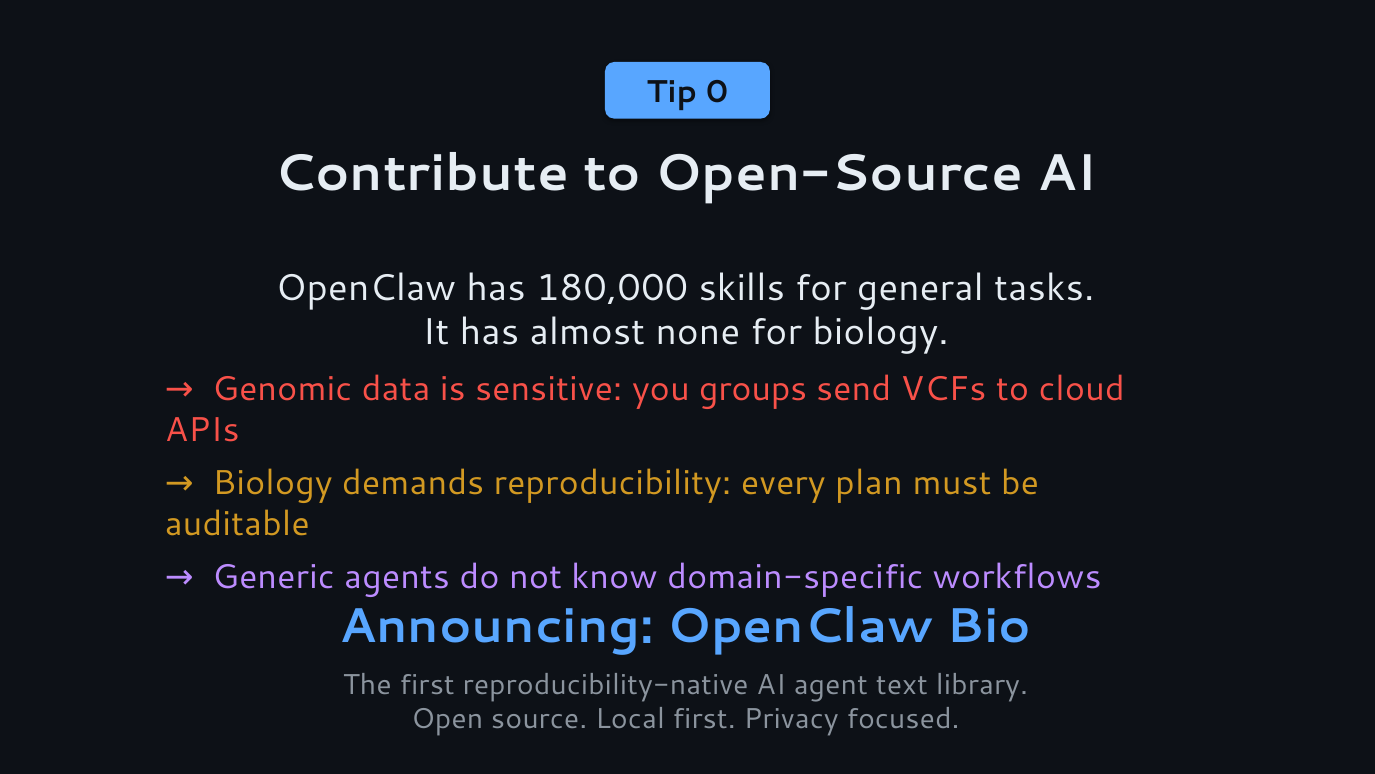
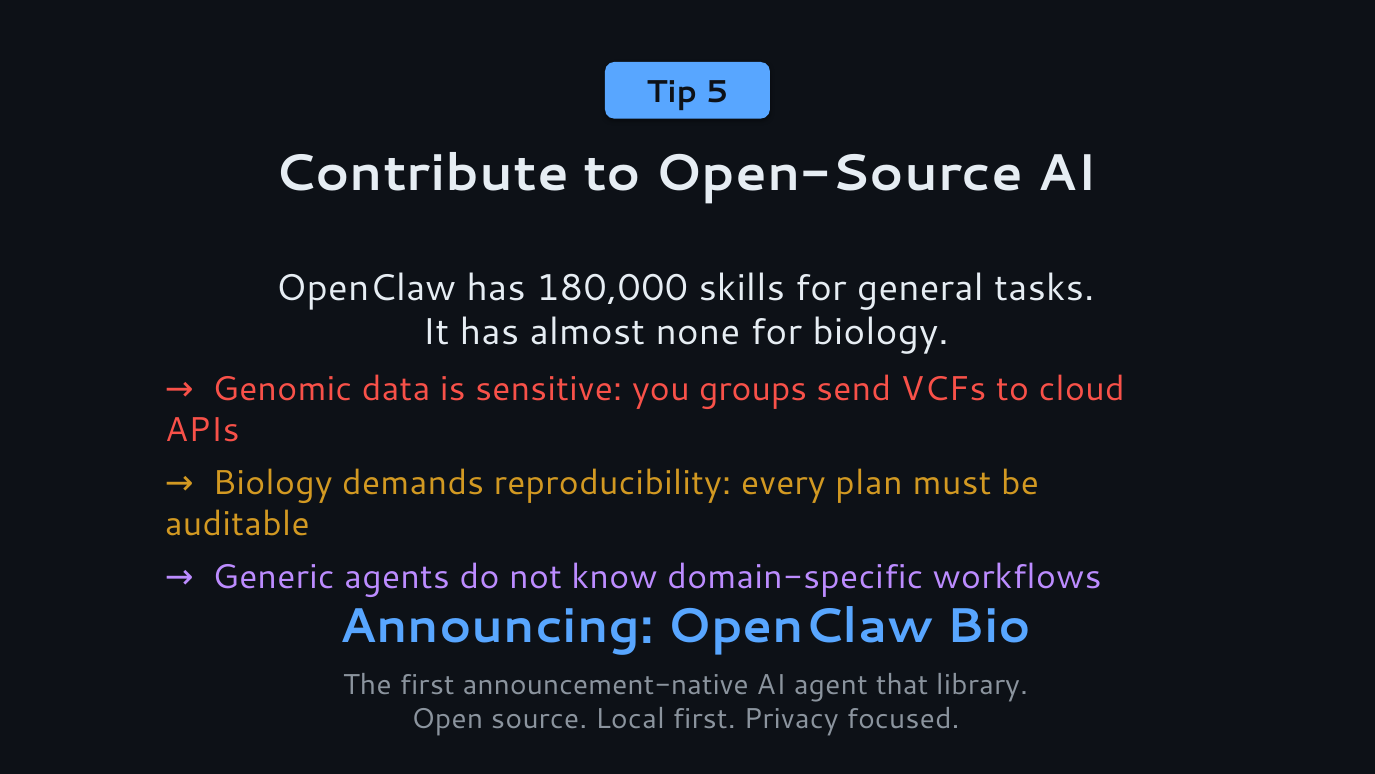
0: 0 -> 5 (717, 92)
reproducibility-native: reproducibility-native -> announcement-native (606, 684)
text: text -> that (902, 684)
